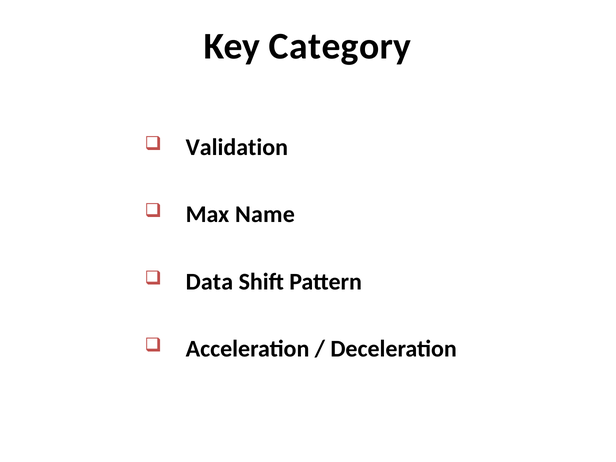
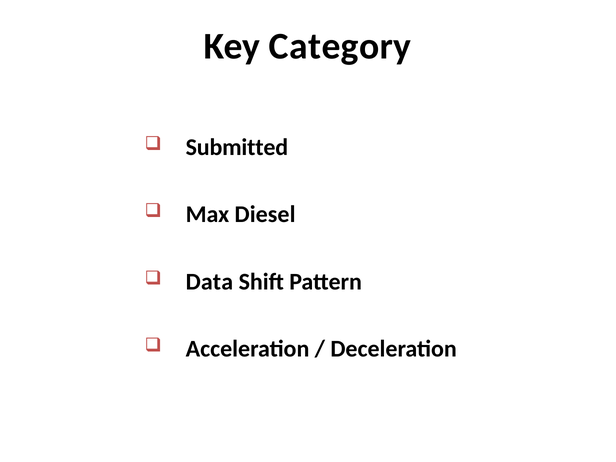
Validation: Validation -> Submitted (237, 147)
Name: Name -> Diesel (265, 215)
